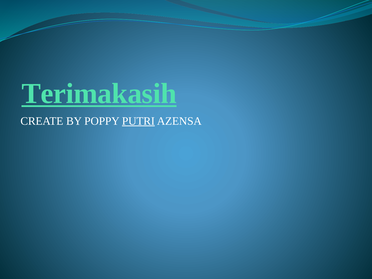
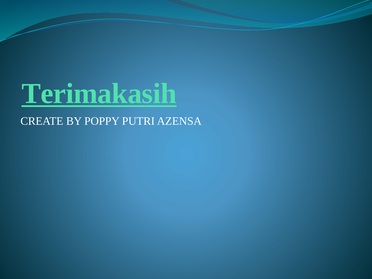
PUTRI underline: present -> none (138, 121)
